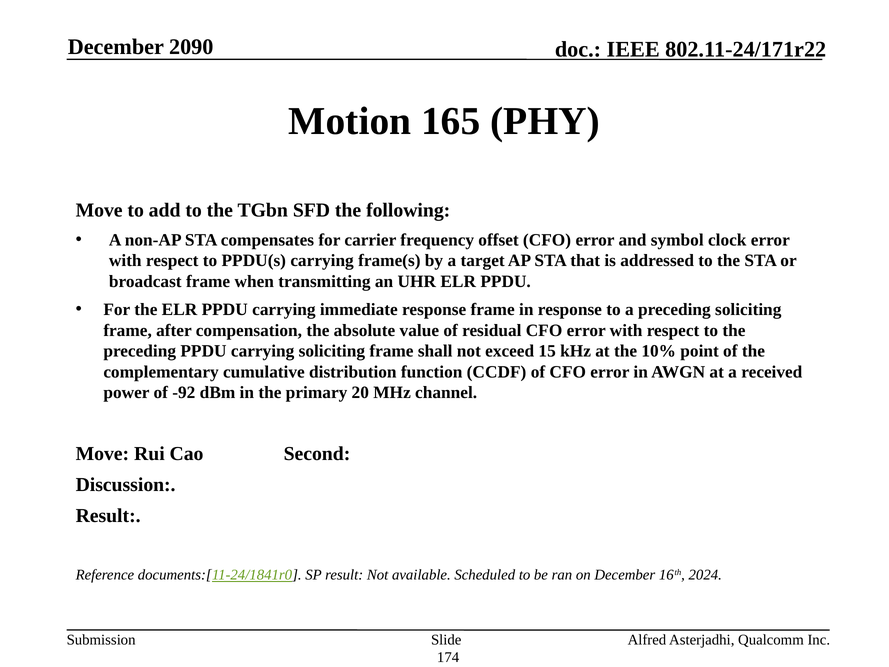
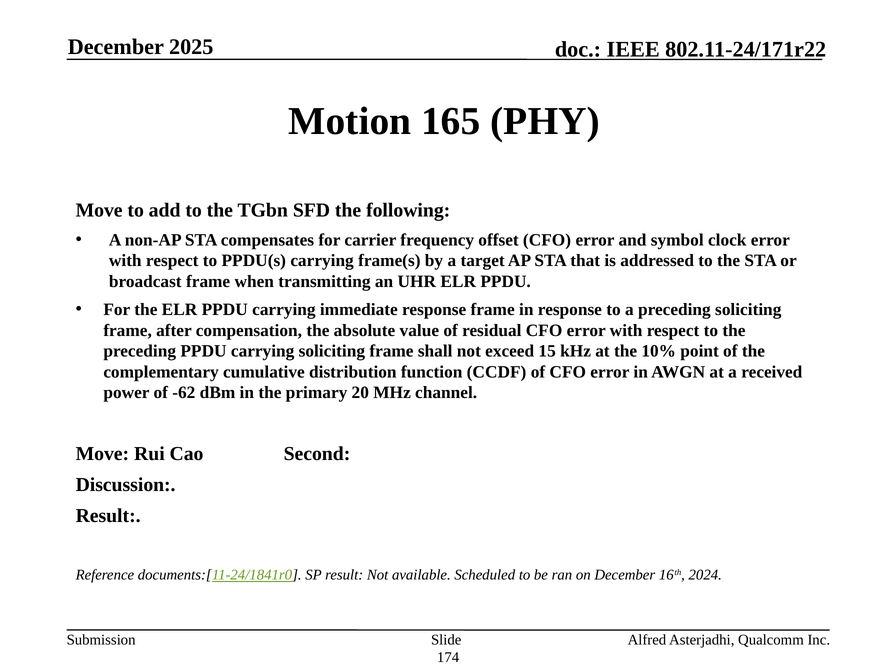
2090: 2090 -> 2025 (191, 47)
-92: -92 -> -62 (184, 392)
